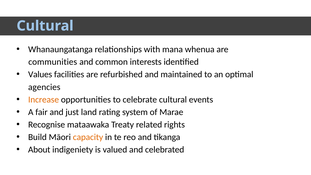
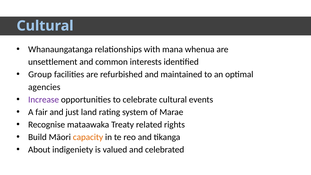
communities: communities -> unsettlement (53, 62)
Values: Values -> Group (40, 74)
Increase colour: orange -> purple (44, 99)
